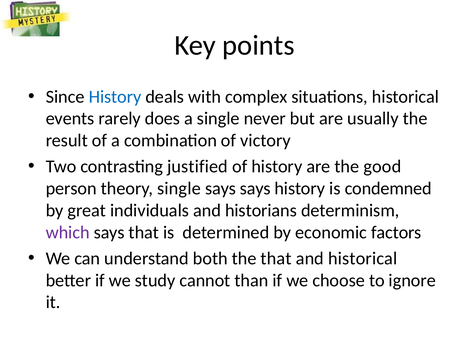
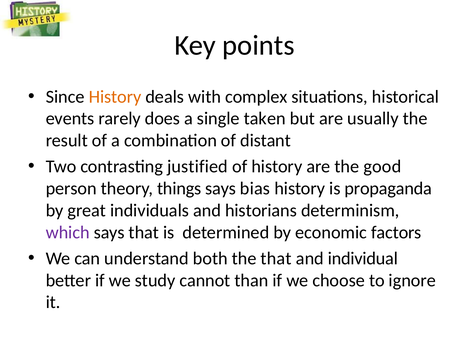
History colour: blue -> orange (115, 97)
never: never -> taken (265, 119)
victory: victory -> distant (266, 140)
theory single: single -> things (179, 188)
says says: says -> bias (255, 188)
condemned: condemned -> propaganda (388, 188)
and historical: historical -> individual (363, 258)
